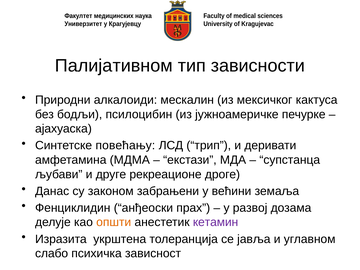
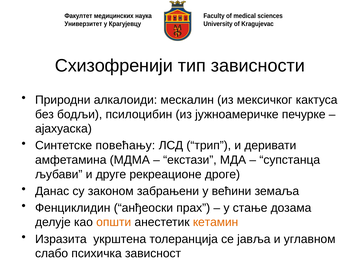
Палијативном: Палијативном -> Схизофренији (114, 66)
развој: развој -> стање (250, 208)
кетамин colour: purple -> orange (216, 222)
